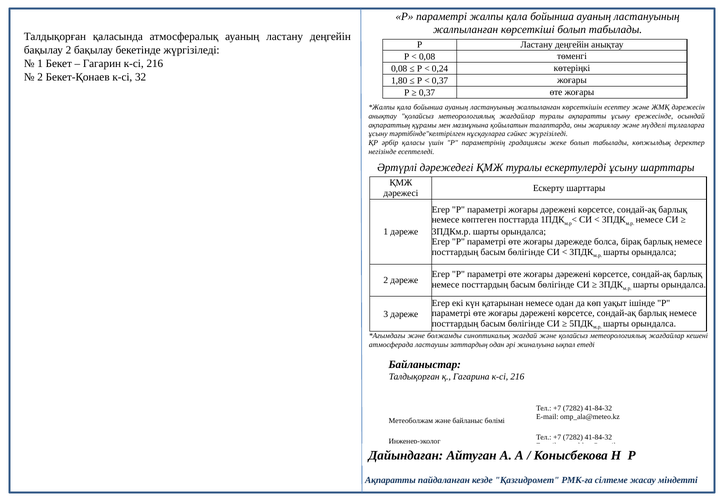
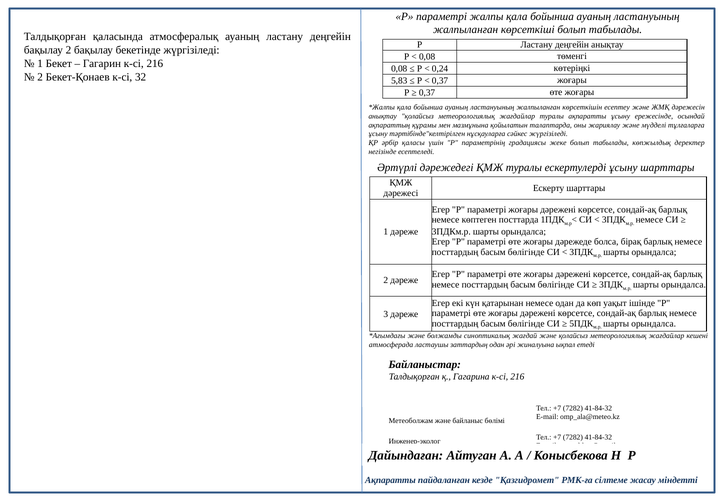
1,80: 1,80 -> 5,83 (399, 81)
